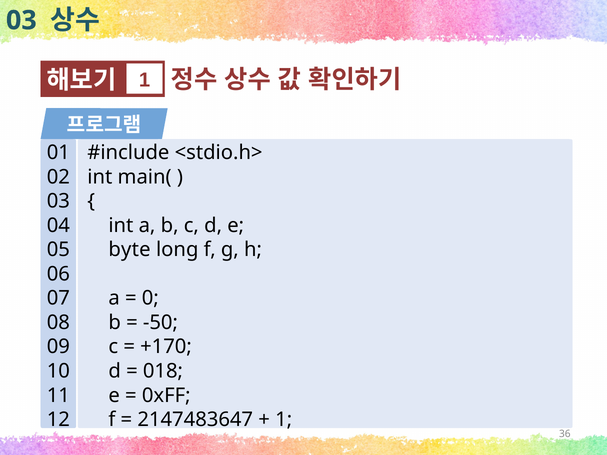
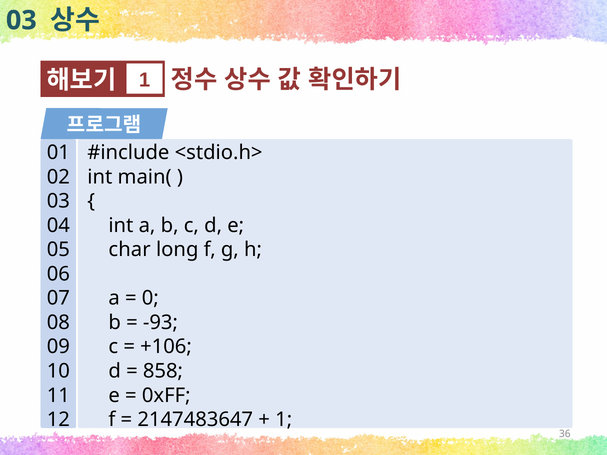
byte: byte -> char (130, 250)
-50: -50 -> -93 (160, 323)
+170: +170 -> +106 (166, 347)
018: 018 -> 858 (163, 371)
